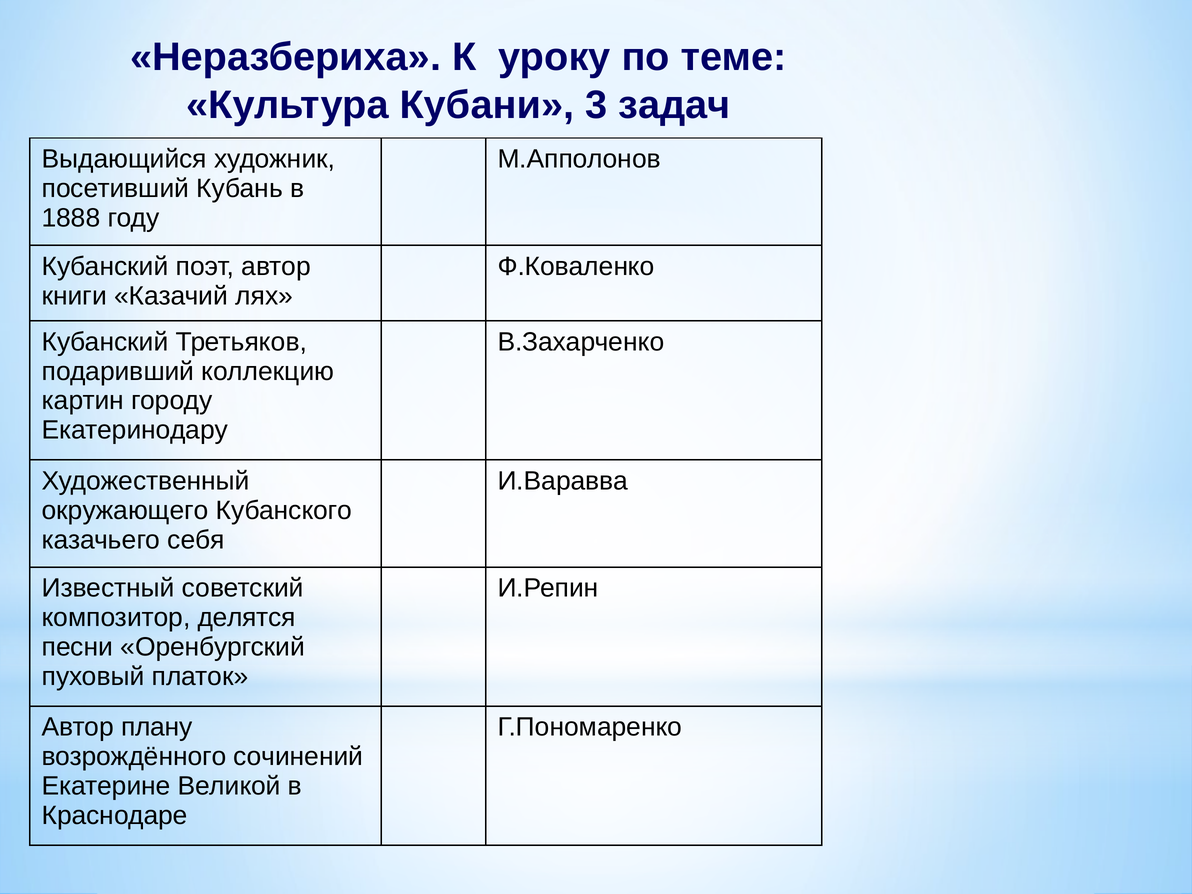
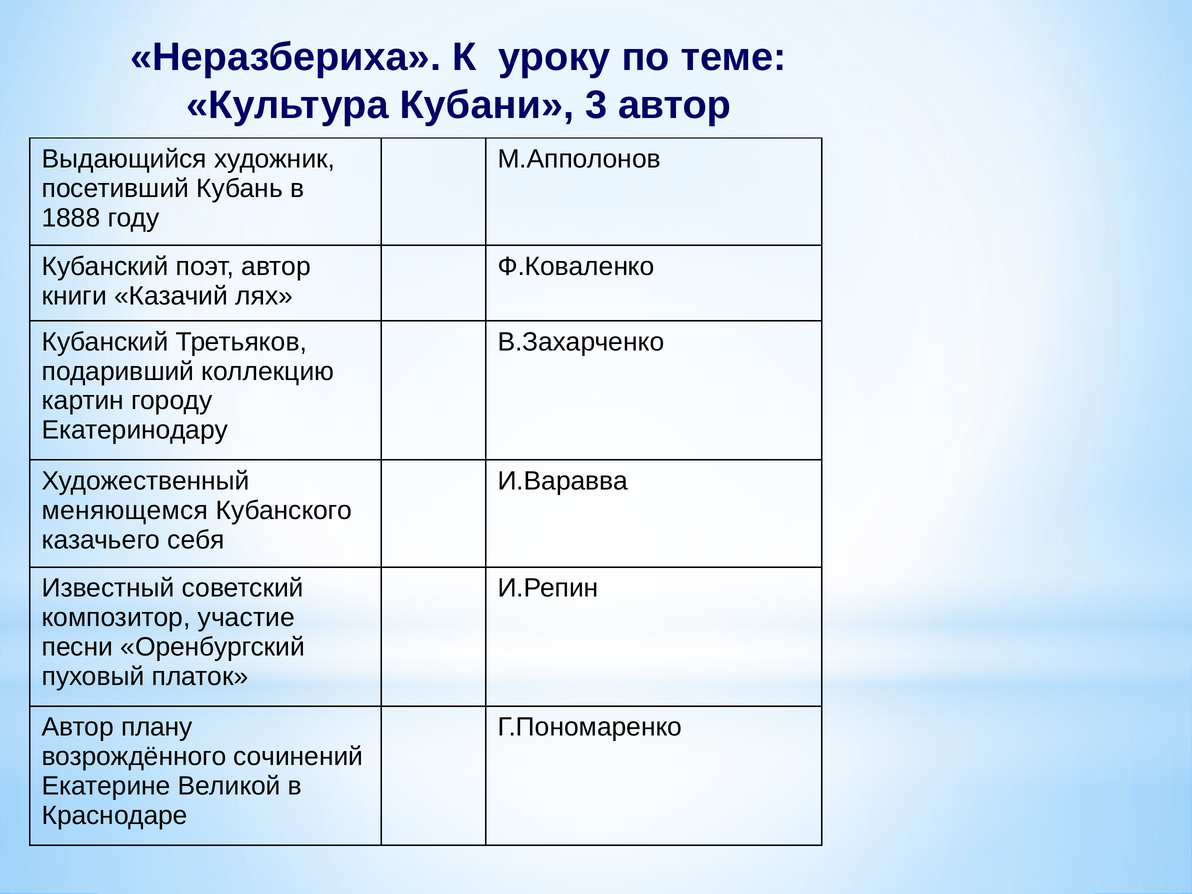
3 задач: задач -> автор (675, 105)
окружающего: окружающего -> меняющемся (125, 510)
делятся: делятся -> участие (246, 618)
